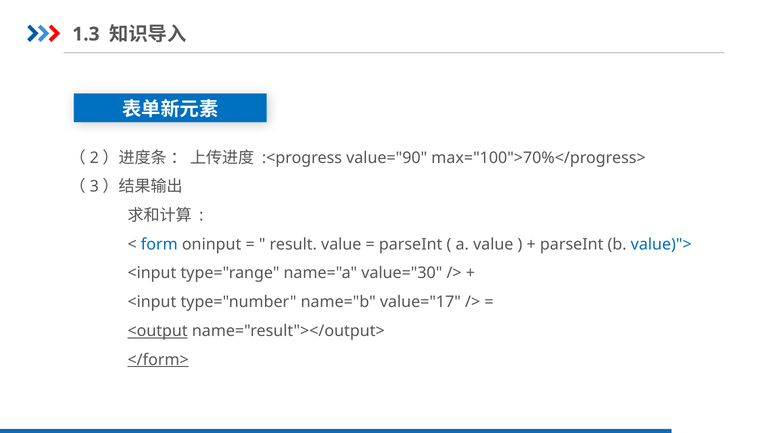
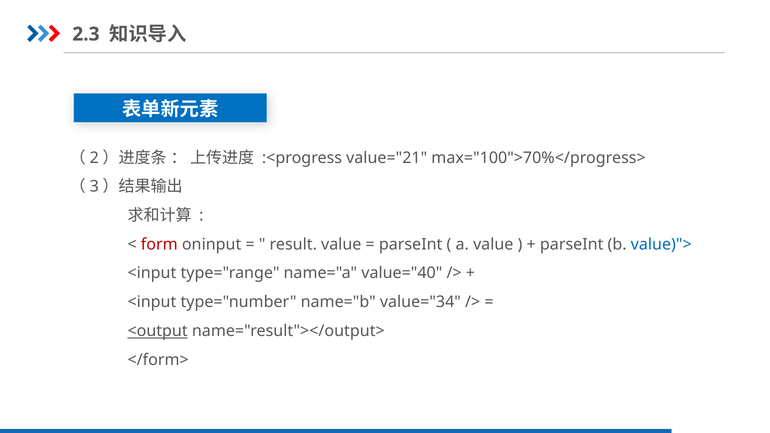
1.3: 1.3 -> 2.3 (86, 34)
value="90: value="90 -> value="21 (387, 158)
form colour: blue -> red (159, 244)
value="30: value="30 -> value="40 (402, 273)
value="17: value="17 -> value="34 (420, 302)
</form> underline: present -> none (158, 360)
